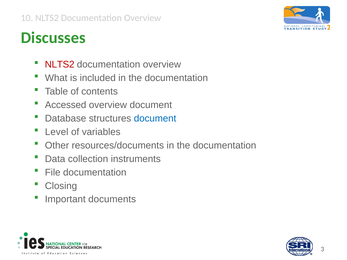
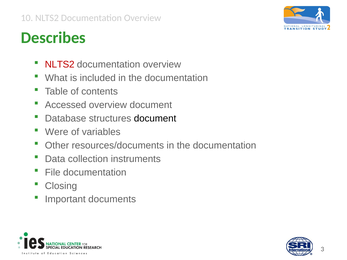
Discusses: Discusses -> Describes (53, 38)
document colour: blue -> black (155, 119)
Level: Level -> Were (57, 132)
